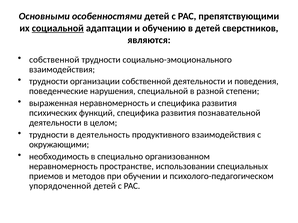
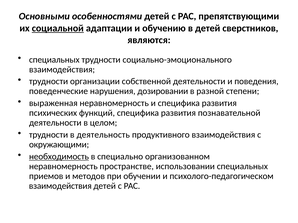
собственной: собственной -> специальных (54, 60)
специальной: специальной -> дозировании (163, 91)
необходимость underline: none -> present (59, 157)
упорядоченной: упорядоченной -> взаимодействия (60, 186)
